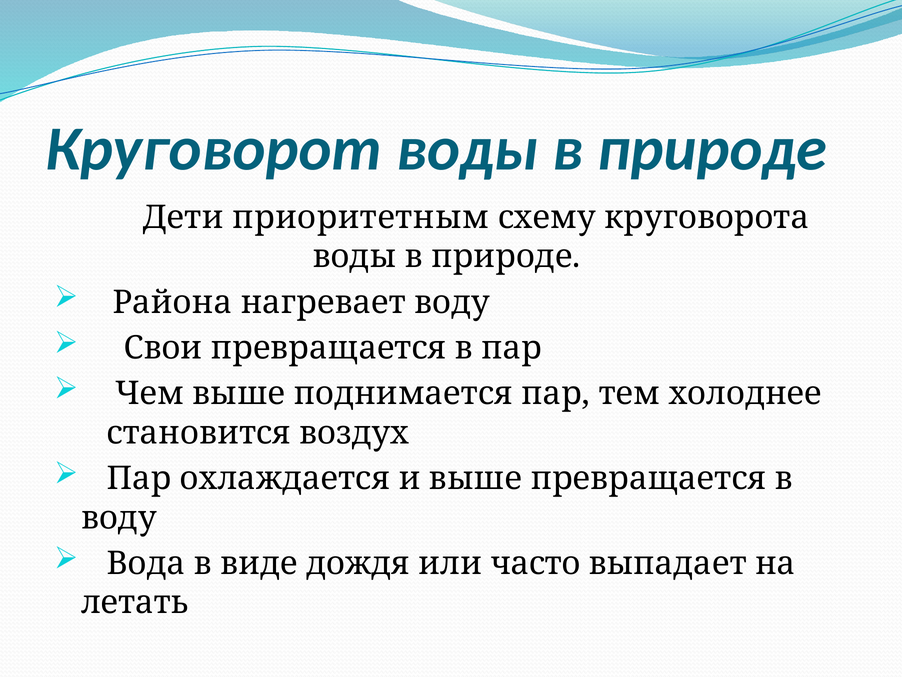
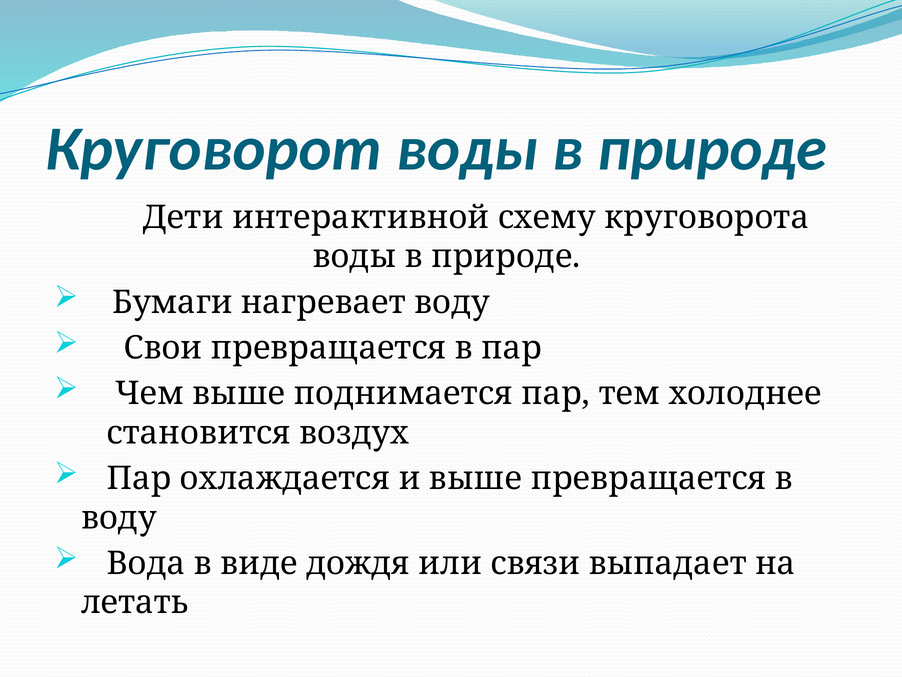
приоритетным: приоритетным -> интерактивной (361, 217)
Района: Района -> Бумаги (173, 302)
часто: часто -> связи (536, 563)
